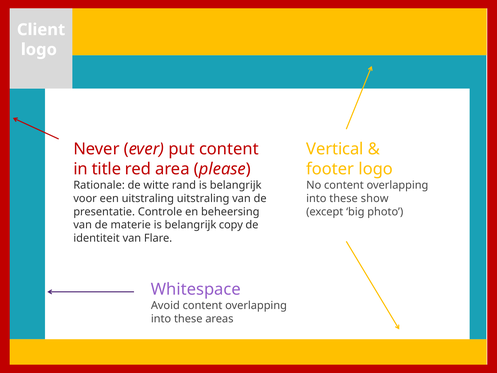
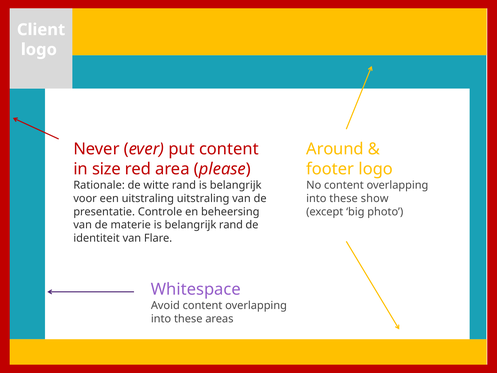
Vertical: Vertical -> Around (335, 149)
title: title -> size (106, 169)
belangrijk copy: copy -> rand (231, 225)
